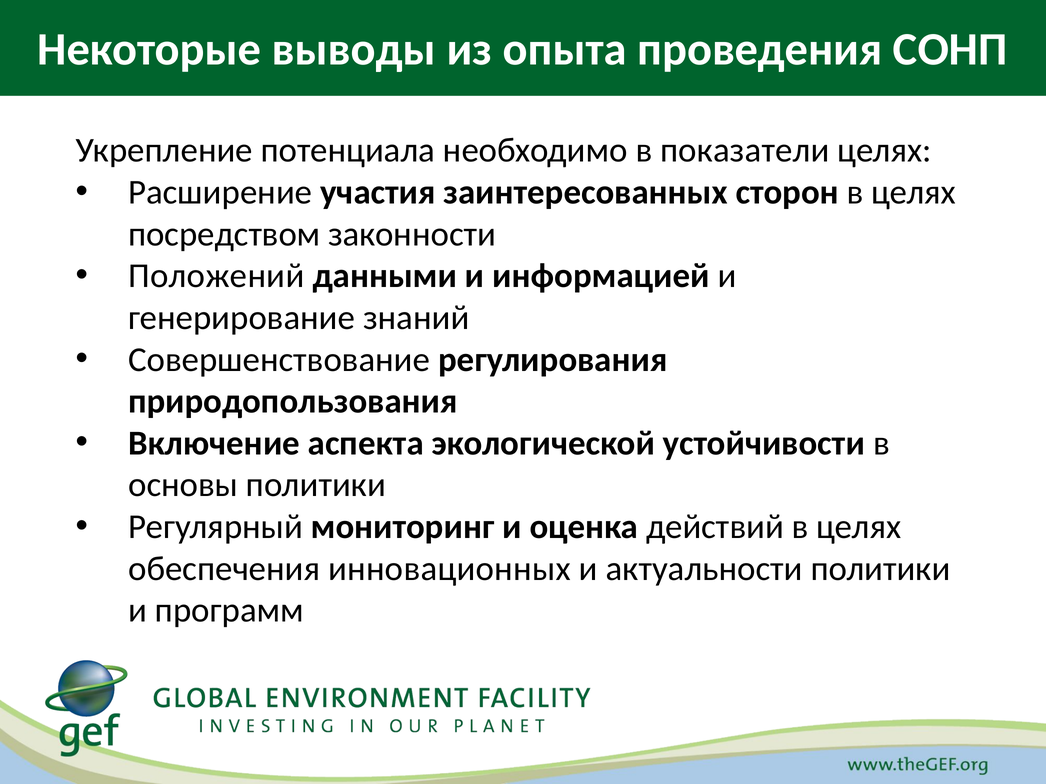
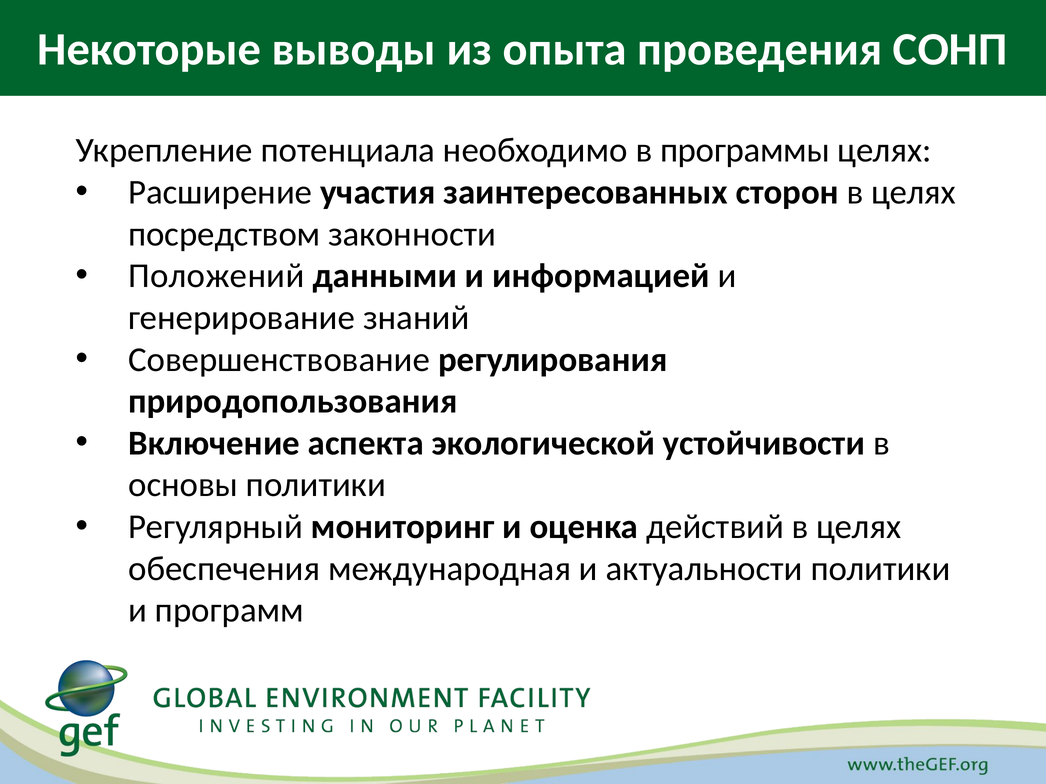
показатели: показатели -> программы (745, 151)
инновационных: инновационных -> международная (450, 569)
